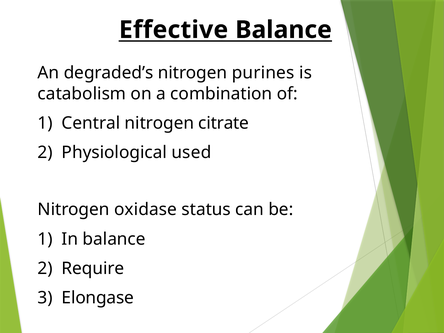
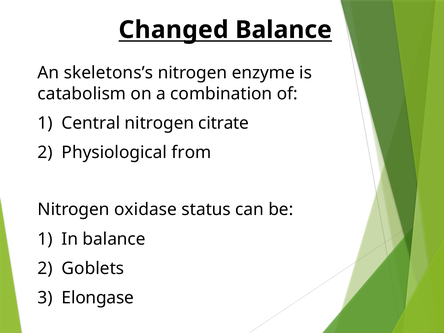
Effective: Effective -> Changed (174, 30)
degraded’s: degraded’s -> skeletons’s (108, 73)
purines: purines -> enzyme (263, 73)
used: used -> from (191, 152)
Require: Require -> Goblets (93, 268)
